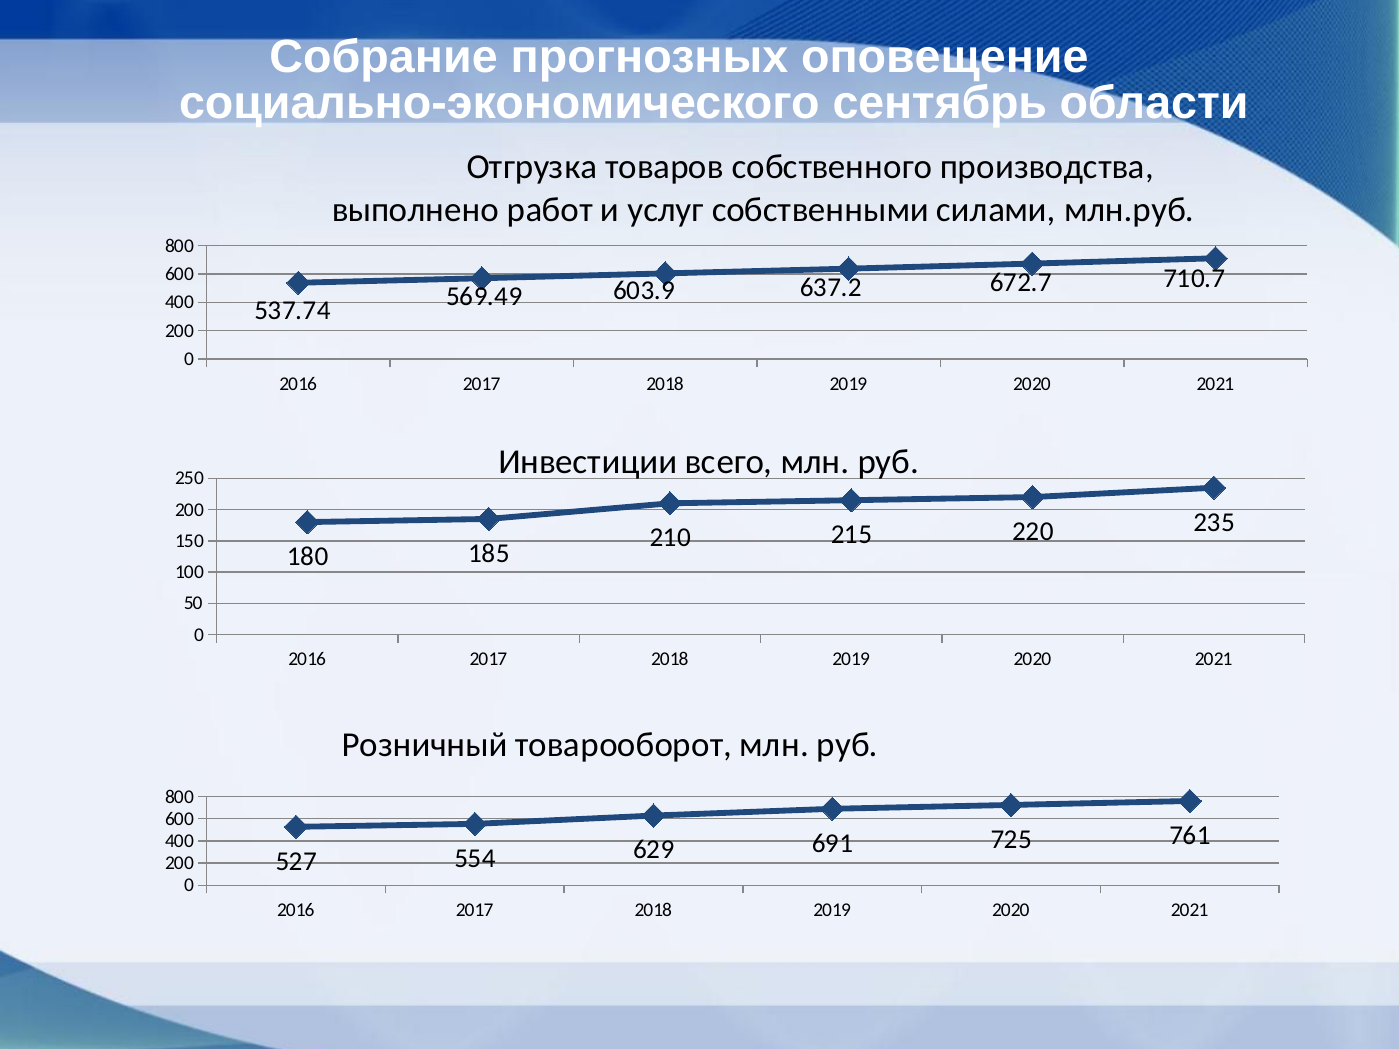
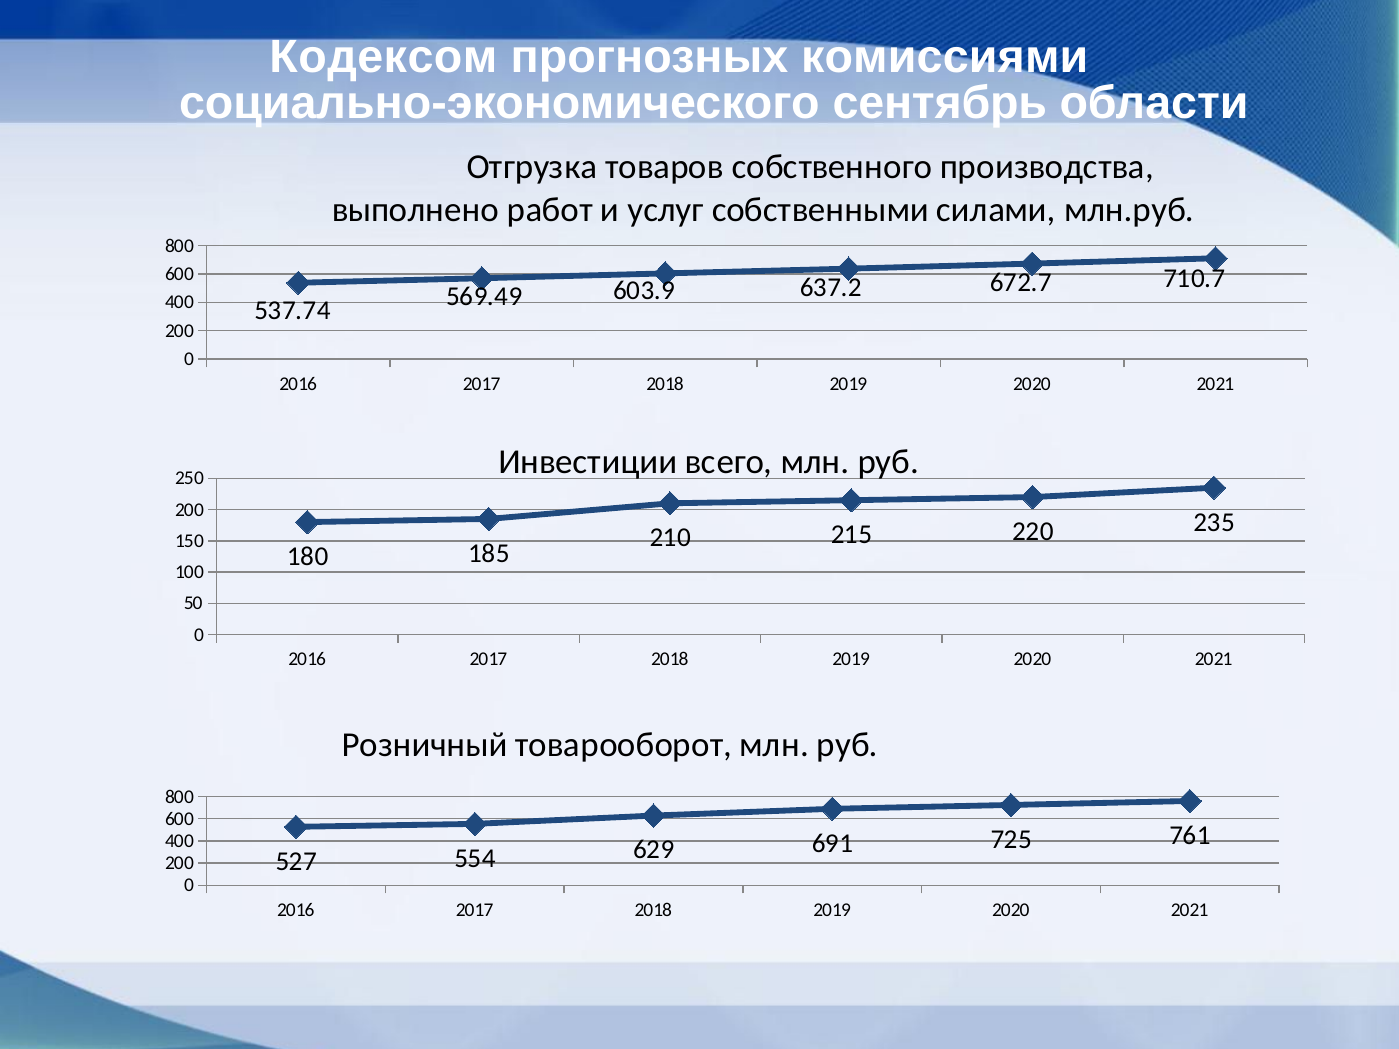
Собрание: Собрание -> Кодексом (383, 57)
оповещение: оповещение -> комиссиями (945, 57)
